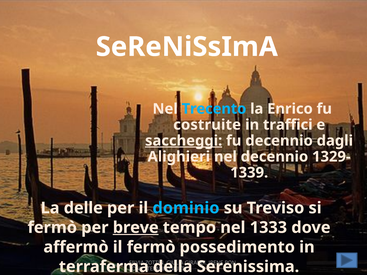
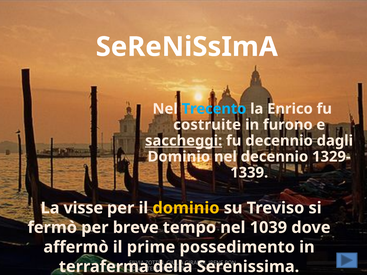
traffici: traffici -> furono (288, 125)
Alighieri: Alighieri -> Dominio (179, 157)
delle: delle -> visse (83, 208)
dominio colour: light blue -> yellow (186, 208)
breve underline: present -> none (136, 228)
1333: 1333 -> 1039 (268, 228)
il fermò: fermò -> prime (151, 247)
